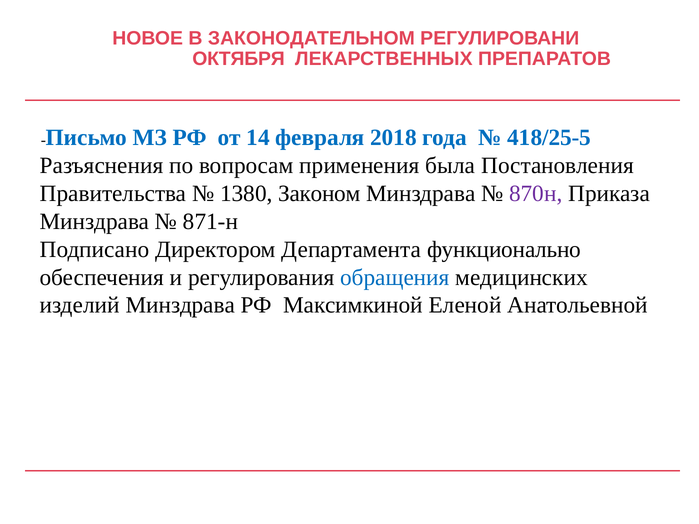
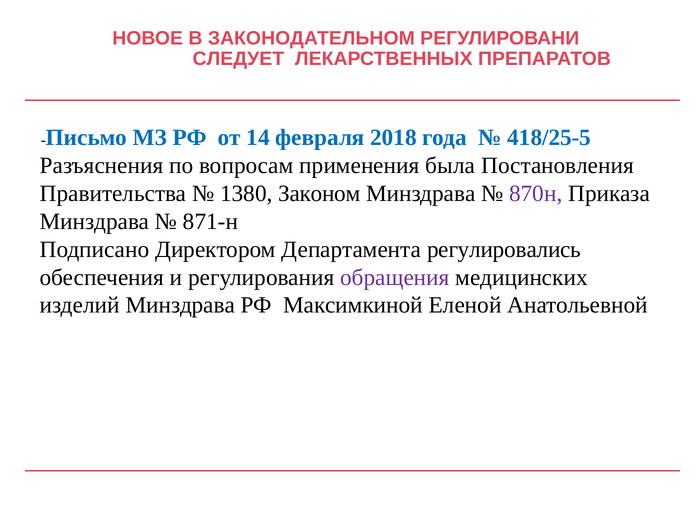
ОКТЯБРЯ: ОКТЯБРЯ -> СЛЕДУЕТ (238, 59)
функционально: функционально -> регулировались (504, 250)
обращения colour: blue -> purple (395, 277)
